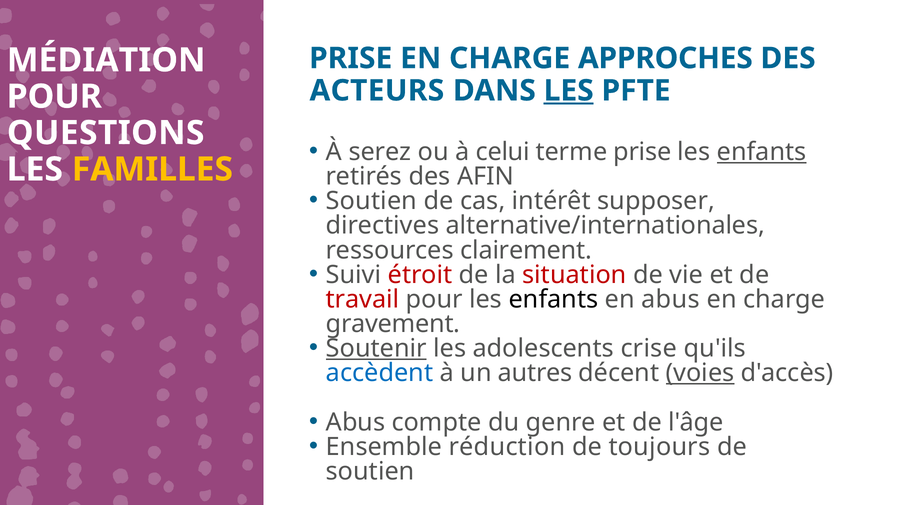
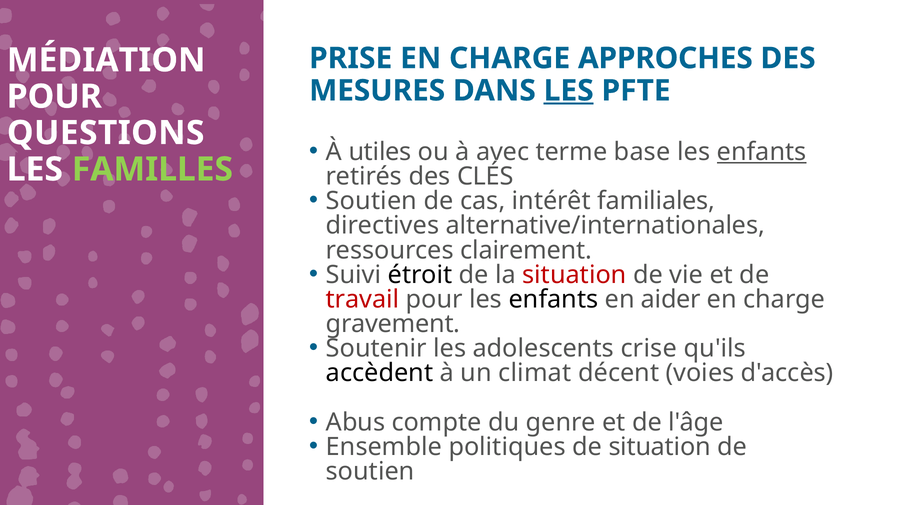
ACTEURS: ACTEURS -> MESURES (377, 91)
serez: serez -> utiles (380, 152)
celui: celui -> avec (503, 152)
terme prise: prise -> base (642, 152)
FAMILLES colour: yellow -> light green (152, 170)
AFIN: AFIN -> CLÉS (485, 177)
supposer: supposer -> familiales (656, 201)
étroit colour: red -> black (420, 275)
en abus: abus -> aider (671, 300)
Soutenir underline: present -> none (376, 349)
accèdent colour: blue -> black (380, 374)
autres: autres -> climat (535, 374)
voies underline: present -> none (700, 374)
réduction: réduction -> politiques (507, 447)
de toujours: toujours -> situation (660, 447)
